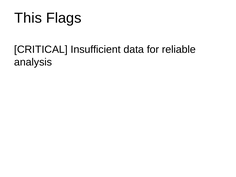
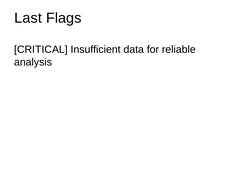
This: This -> Last (28, 18)
